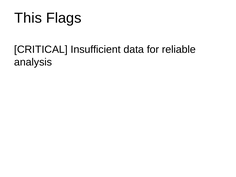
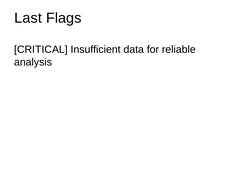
This: This -> Last (28, 18)
